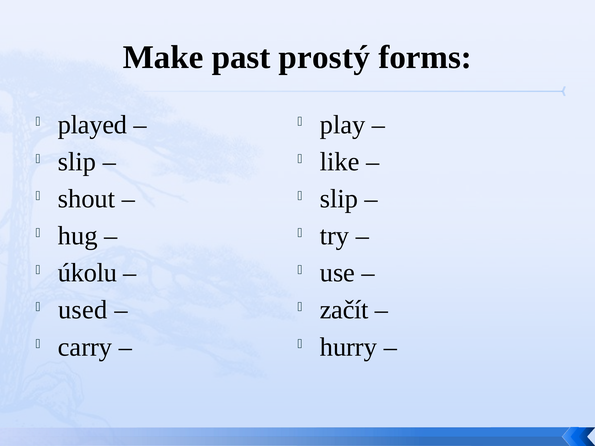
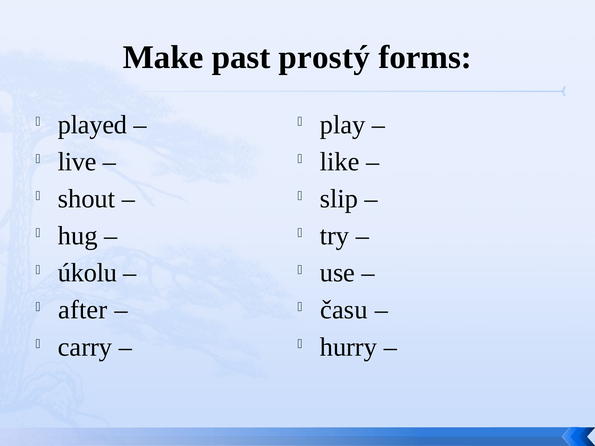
slip: slip -> live (77, 162)
used: used -> after (83, 310)
začít: začít -> času (344, 310)
